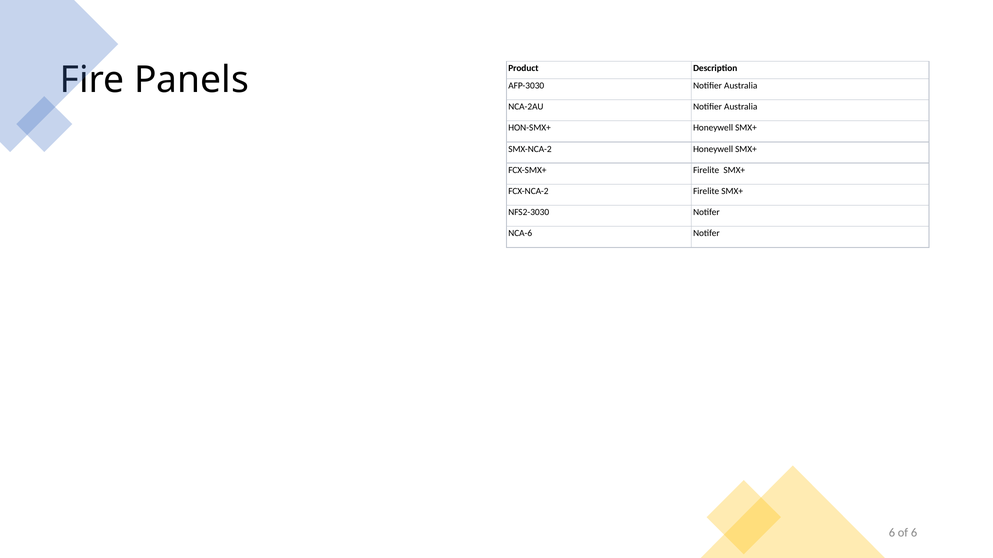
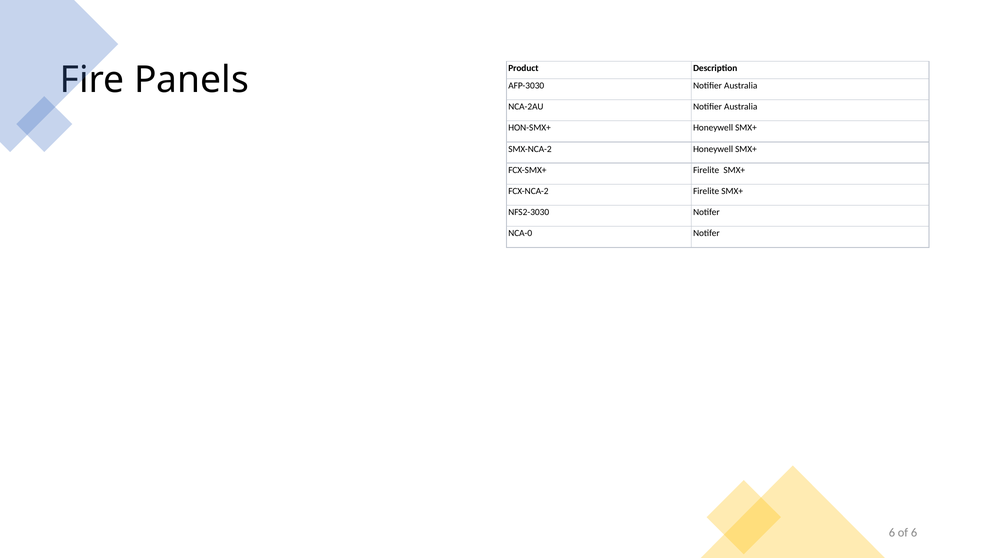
NCA-6: NCA-6 -> NCA-0 (520, 234)
